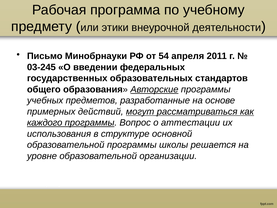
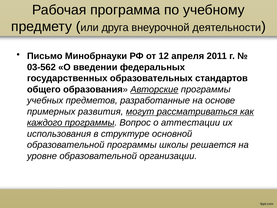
этики: этики -> друга (115, 28)
54: 54 -> 12 (164, 56)
03-245: 03-245 -> 03-562 (41, 67)
действий: действий -> развития (101, 111)
